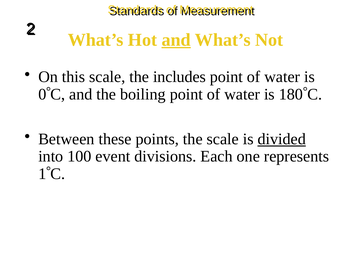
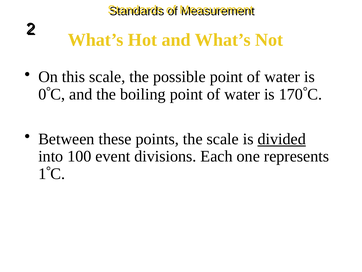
and underline: present -> none (176, 40)
includes: includes -> possible (179, 77)
180: 180 -> 170 (291, 94)
